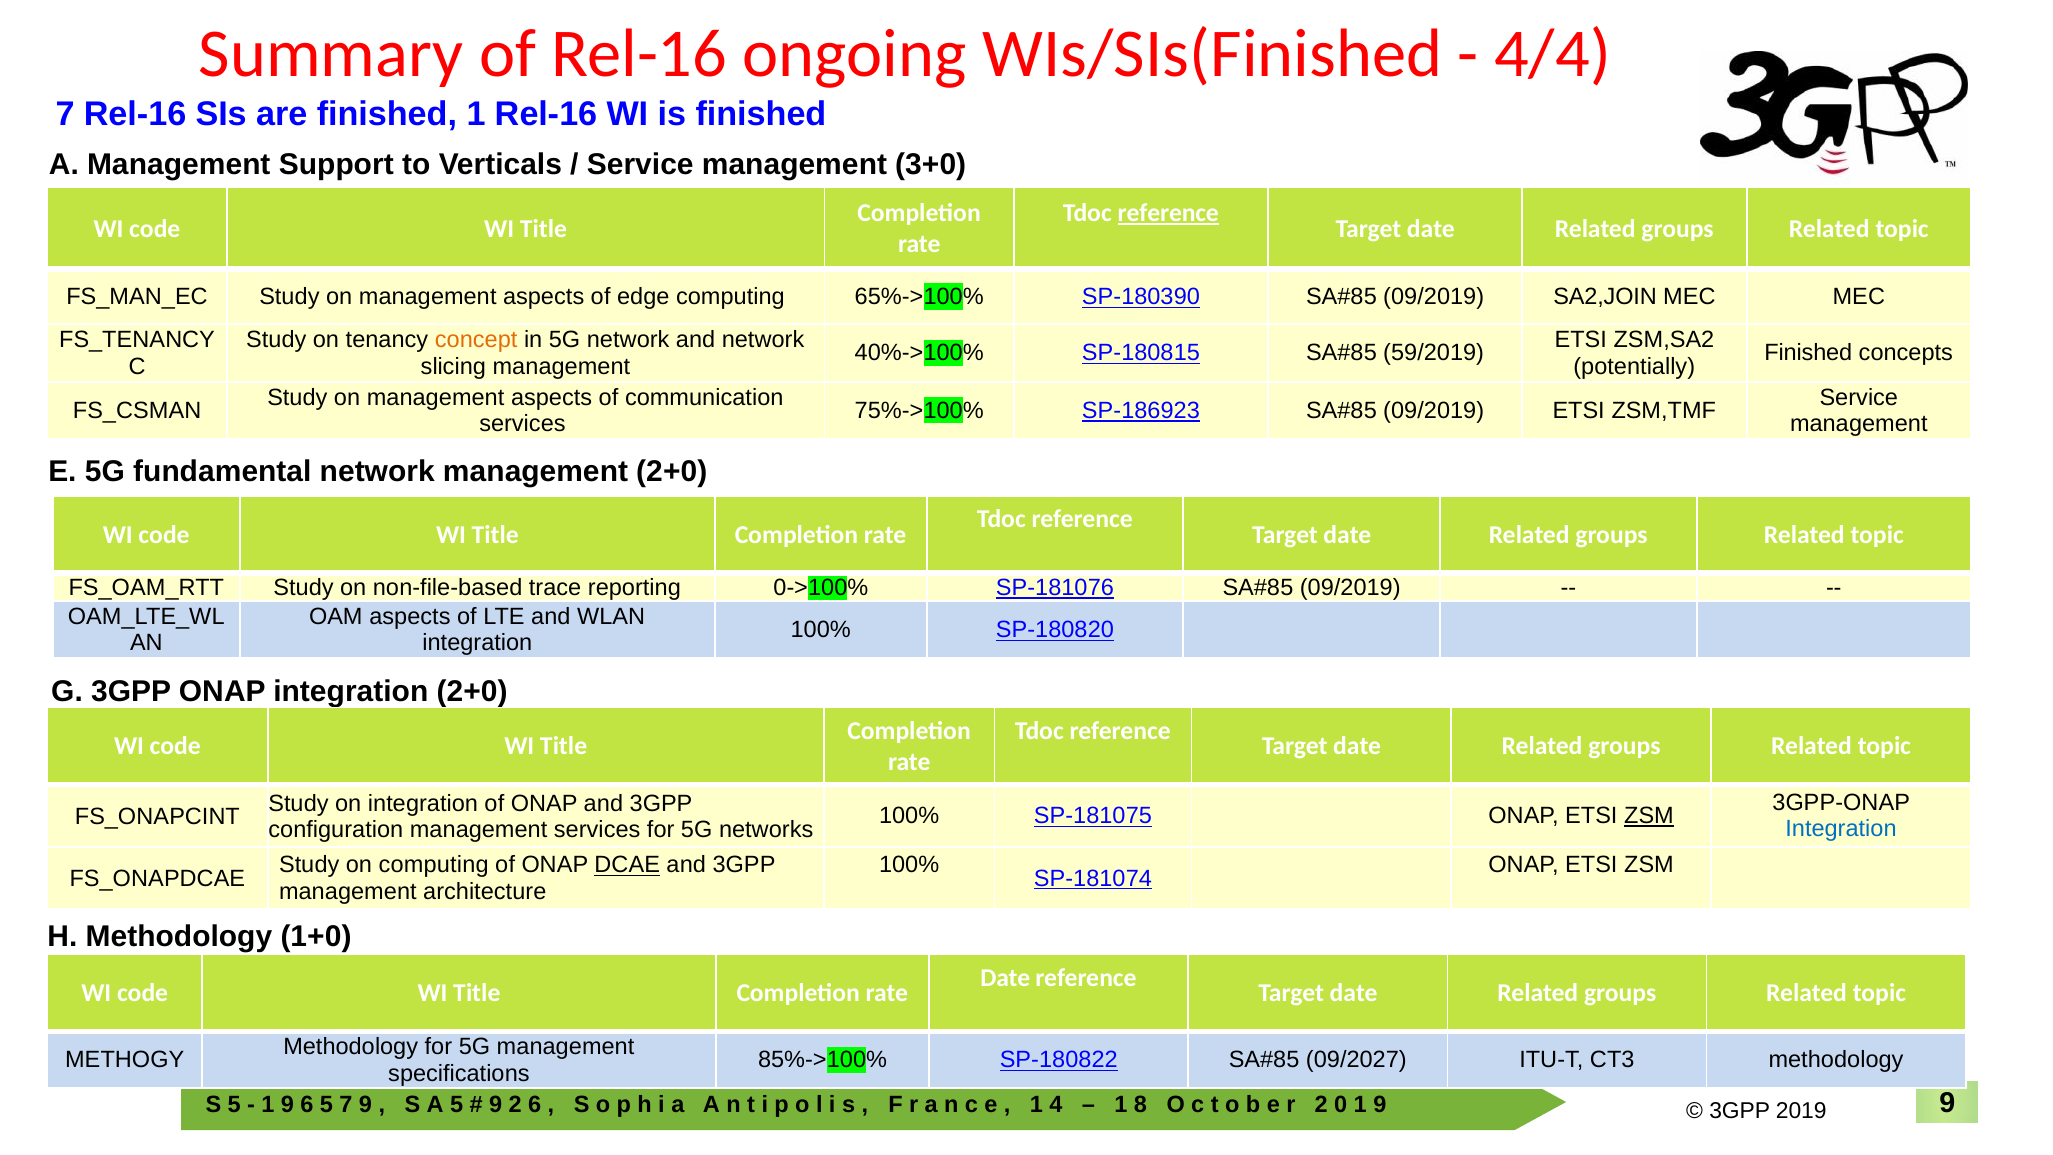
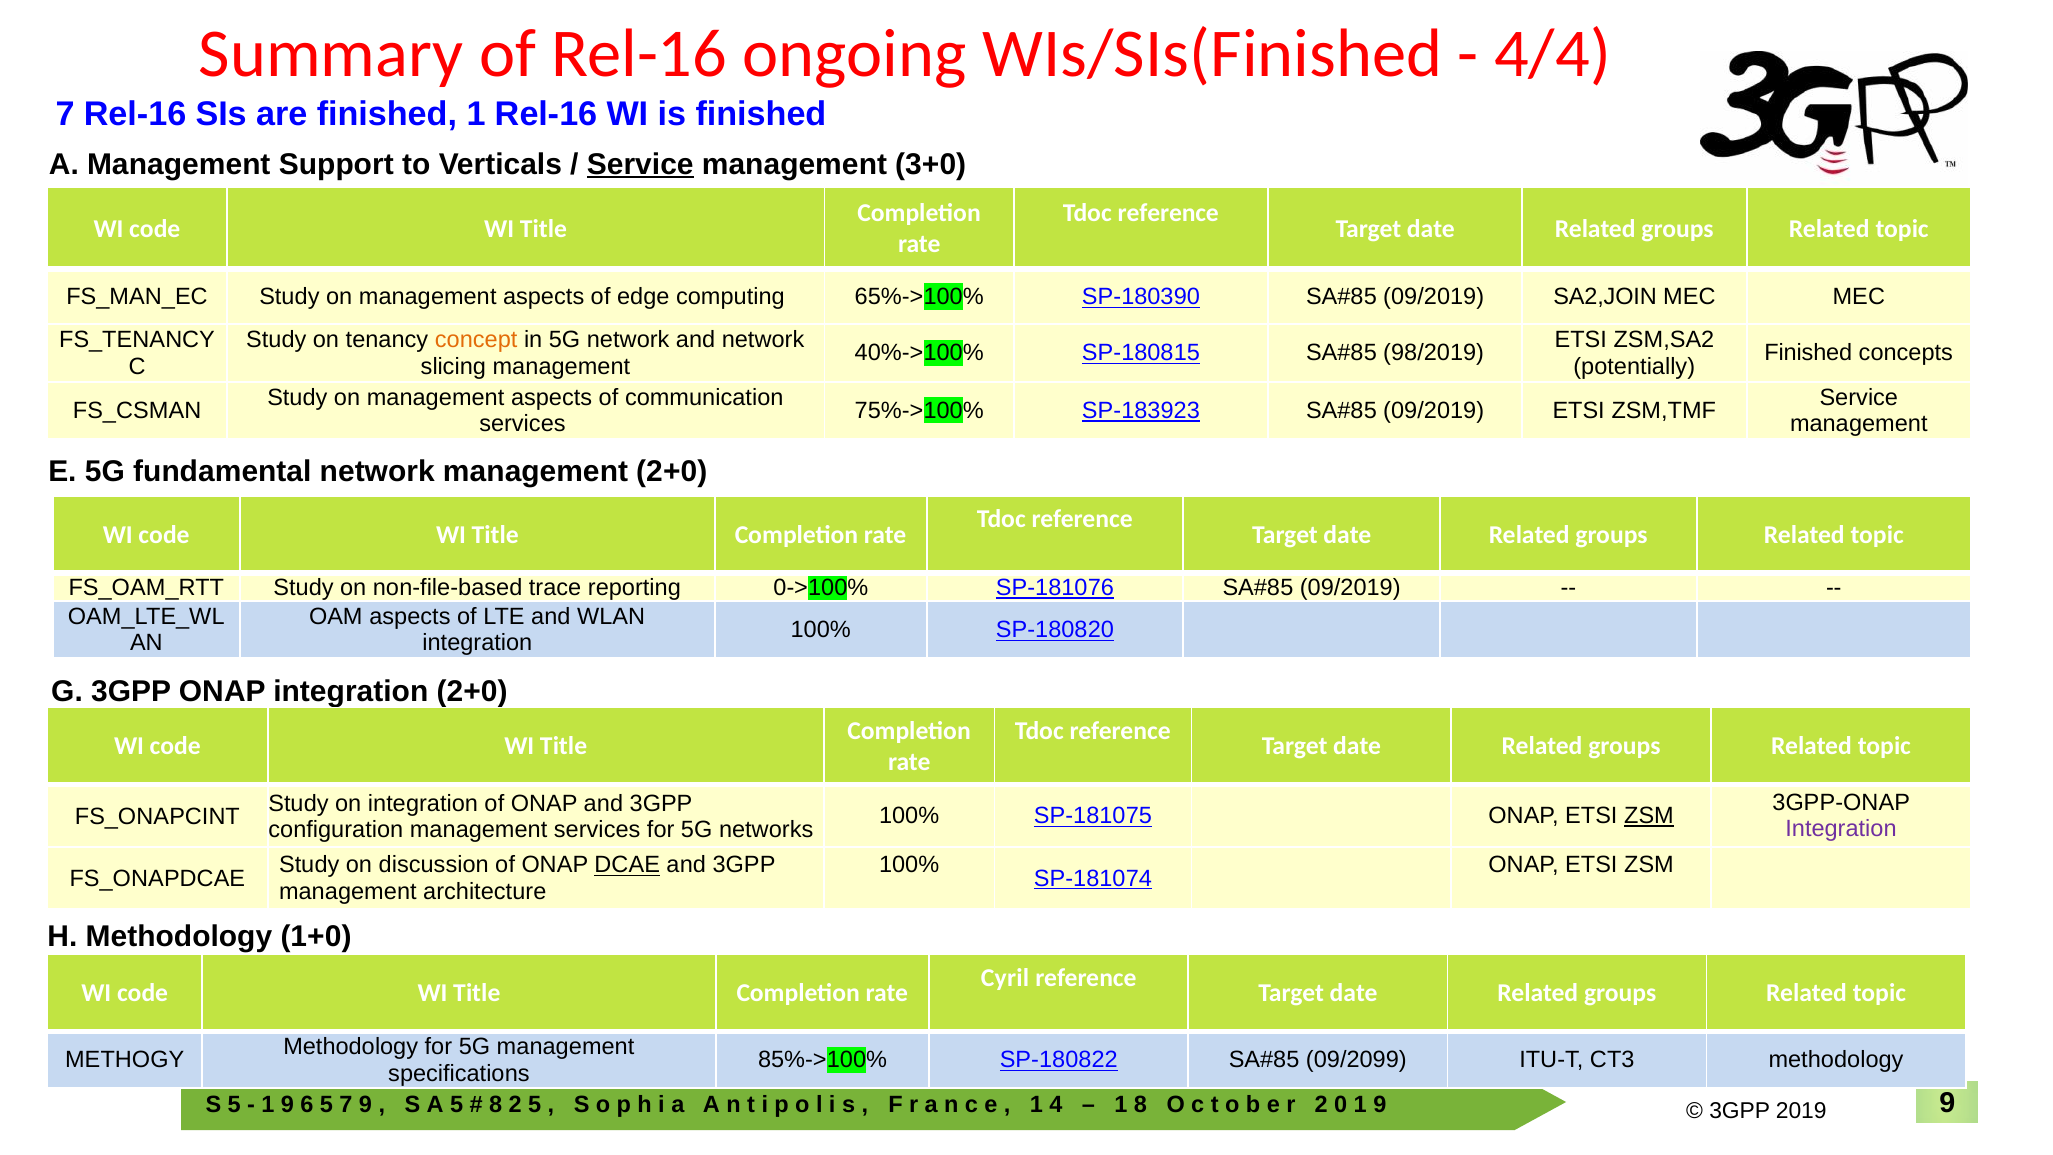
Service underline: none -> present (640, 164)
reference underline: present -> none (1168, 213)
59/2019: 59/2019 -> 98/2019 (1434, 353)
SP-186923: SP-186923 -> SP-183923 (1141, 411)
Integration colour: blue -> purple (1841, 829)
on computing: computing -> discussion (434, 865)
Date: Date -> Cyril (1005, 978)
09/2027: 09/2027 -> 09/2099 (1356, 1060)
9: 9 -> 8 (496, 1105)
6: 6 -> 5 (535, 1105)
